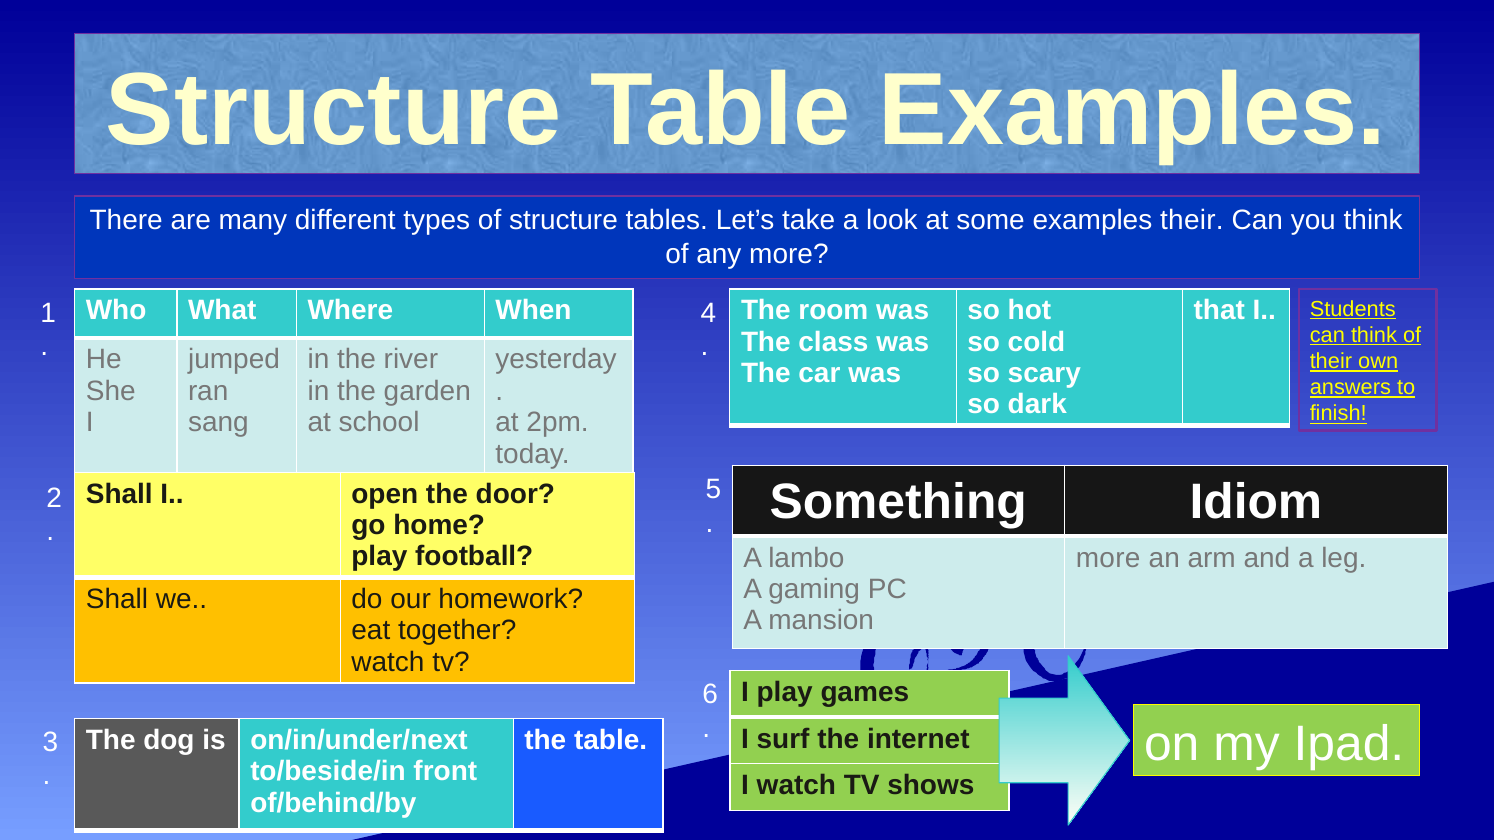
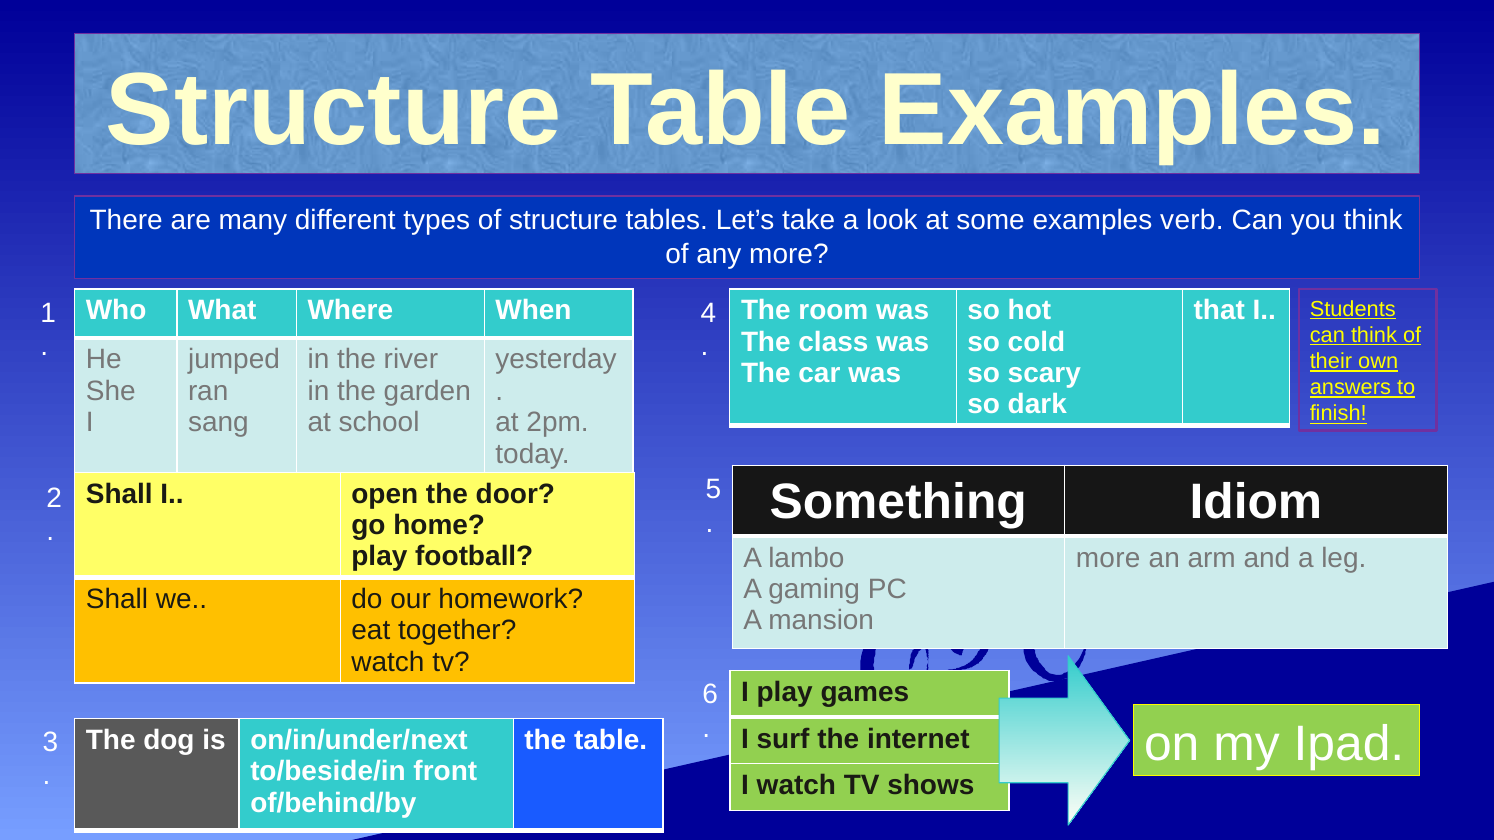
examples their: their -> verb (1192, 220)
